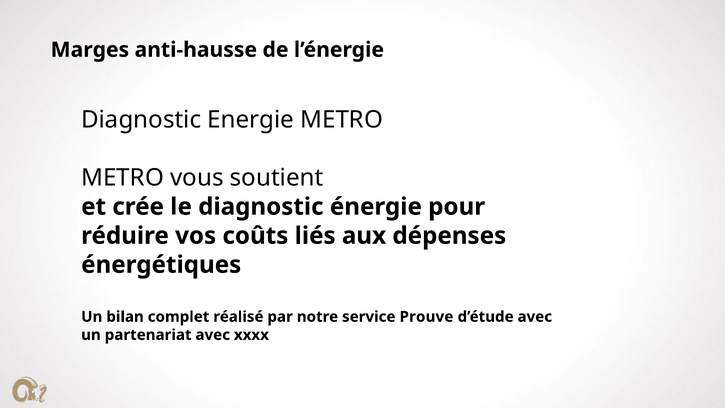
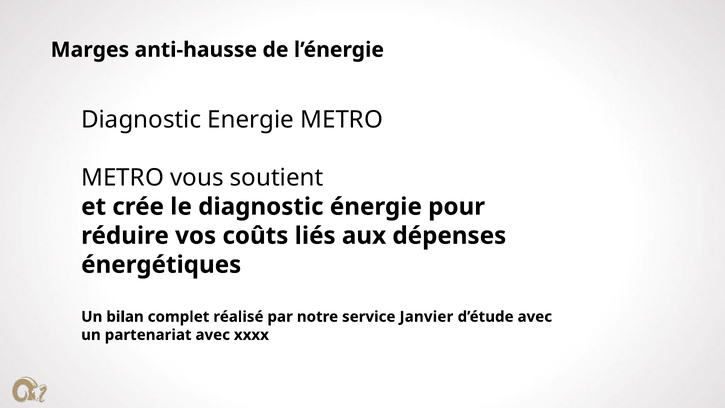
Prouve: Prouve -> Janvier (426, 317)
